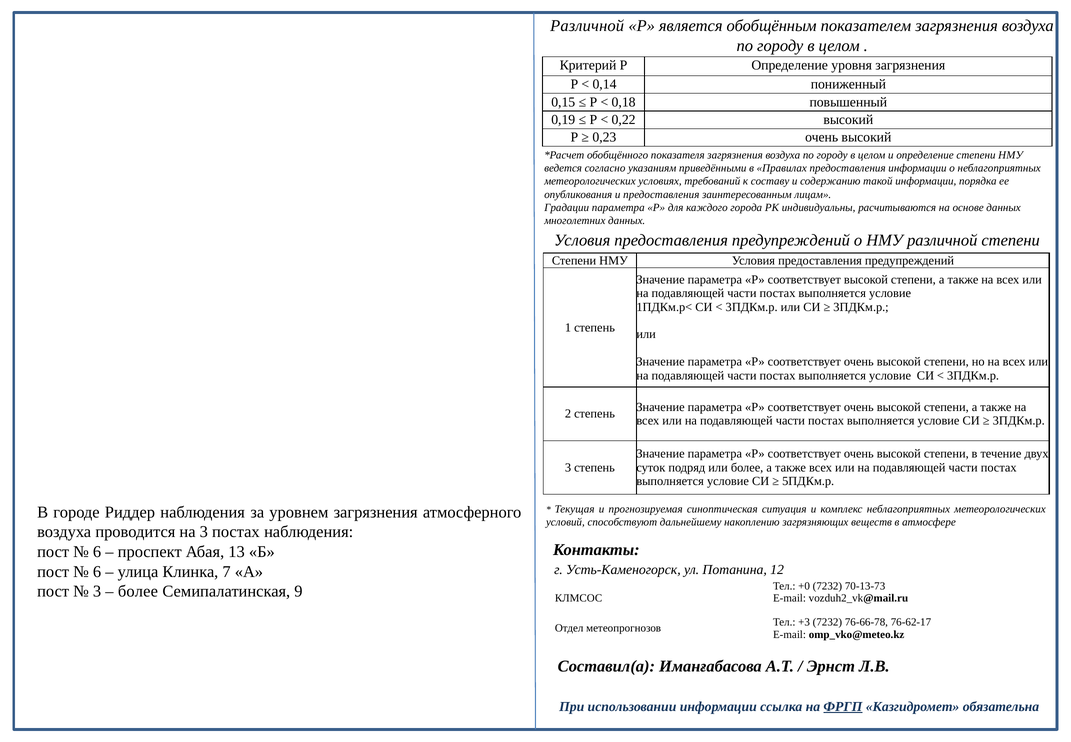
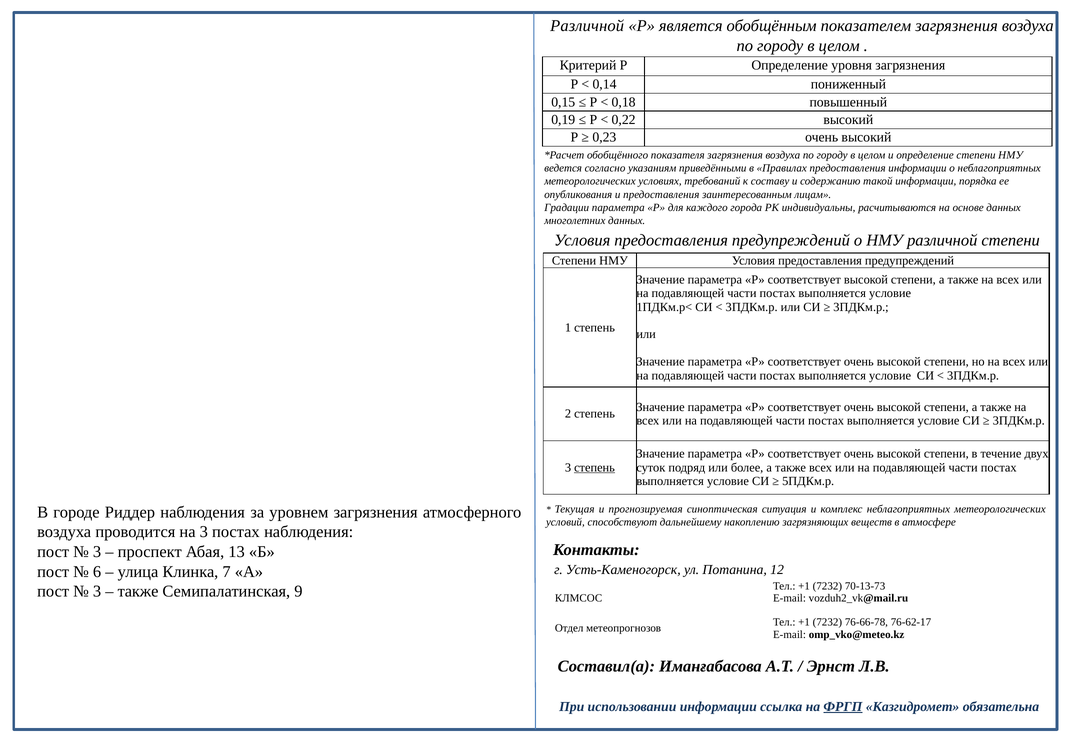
степень underline: none -> present (595, 467)
6: 6 -> 3 (97, 551)
+0: +0 -> +1 (804, 585)
более: более -> также (138, 591)
+3: +3 -> +1 (804, 622)
